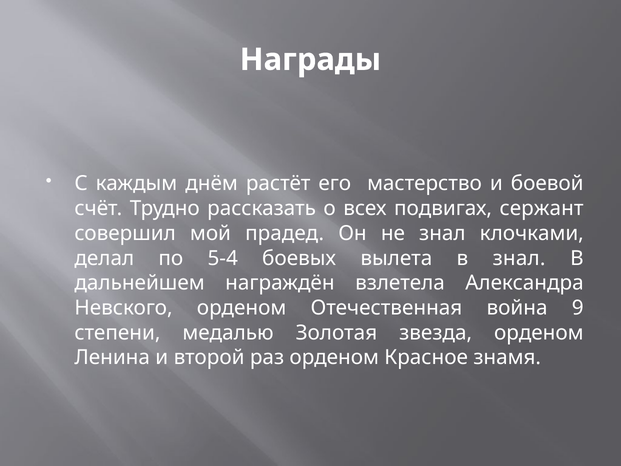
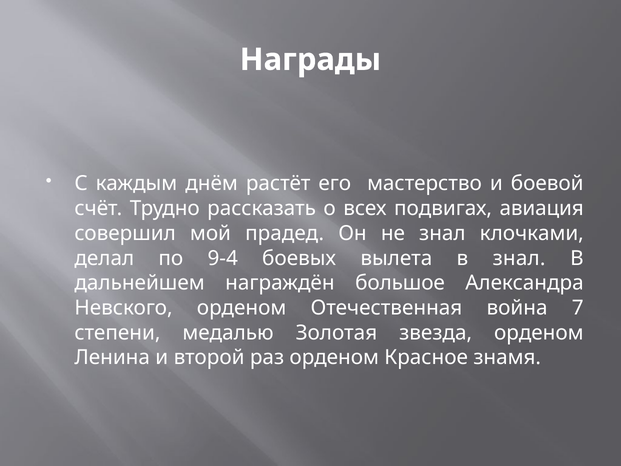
сержант: сержант -> авиация (542, 208)
5-4: 5-4 -> 9-4 (223, 258)
взлетела: взлетела -> большое (400, 283)
9: 9 -> 7 (578, 308)
